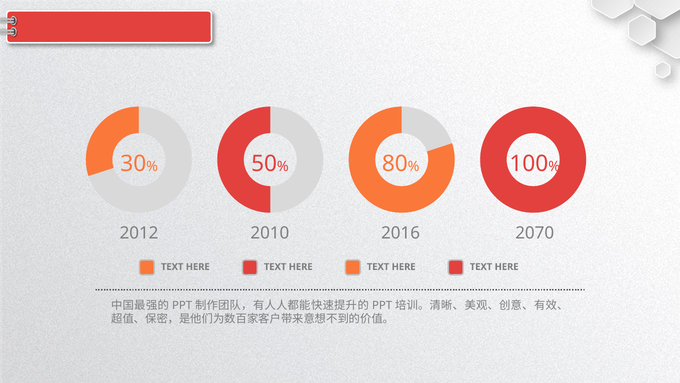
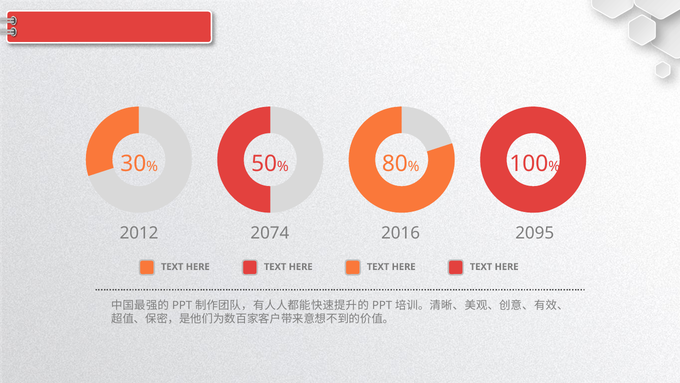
2010: 2010 -> 2074 (270, 233)
2070: 2070 -> 2095 (535, 233)
